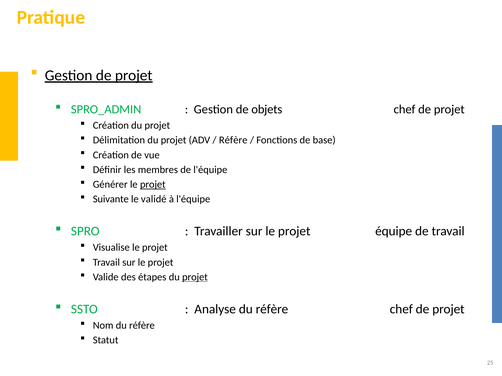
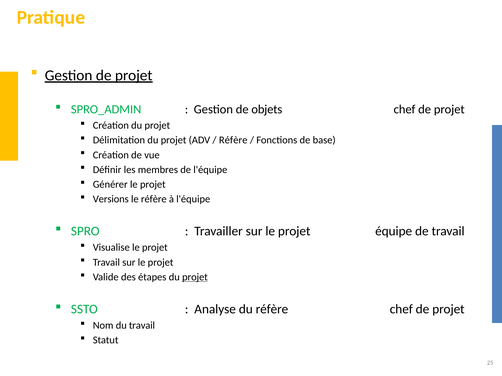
projet underline: present -> none (153, 185)
Suivante: Suivante -> Versions (111, 199)
le validé: validé -> réfère (154, 199)
Nom du réfère: réfère -> travail (142, 326)
